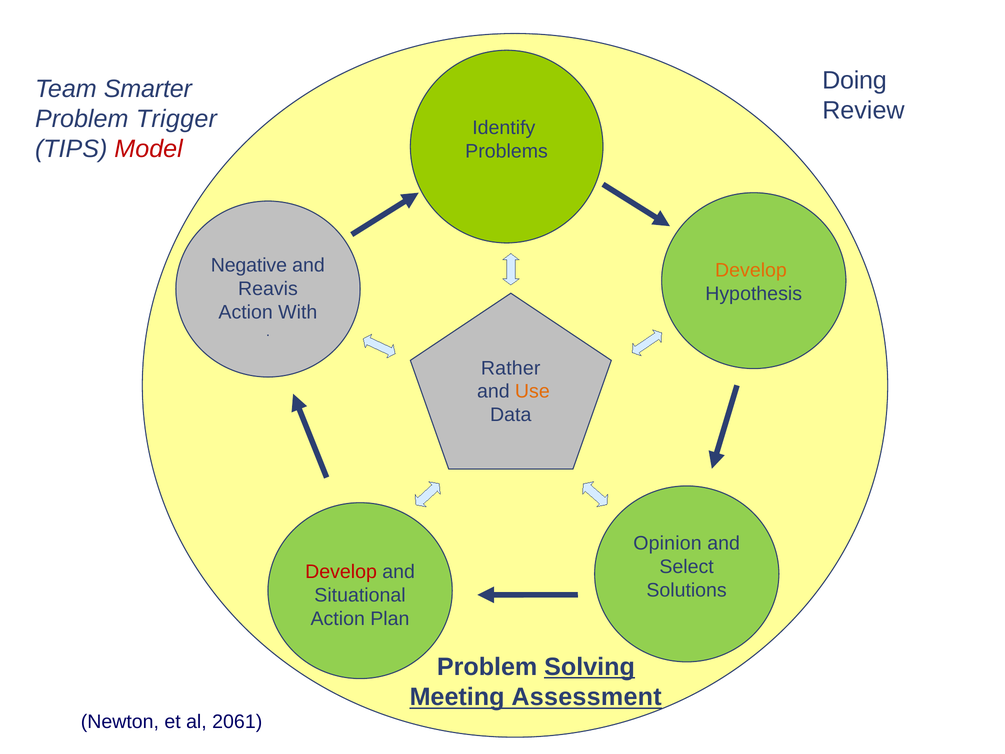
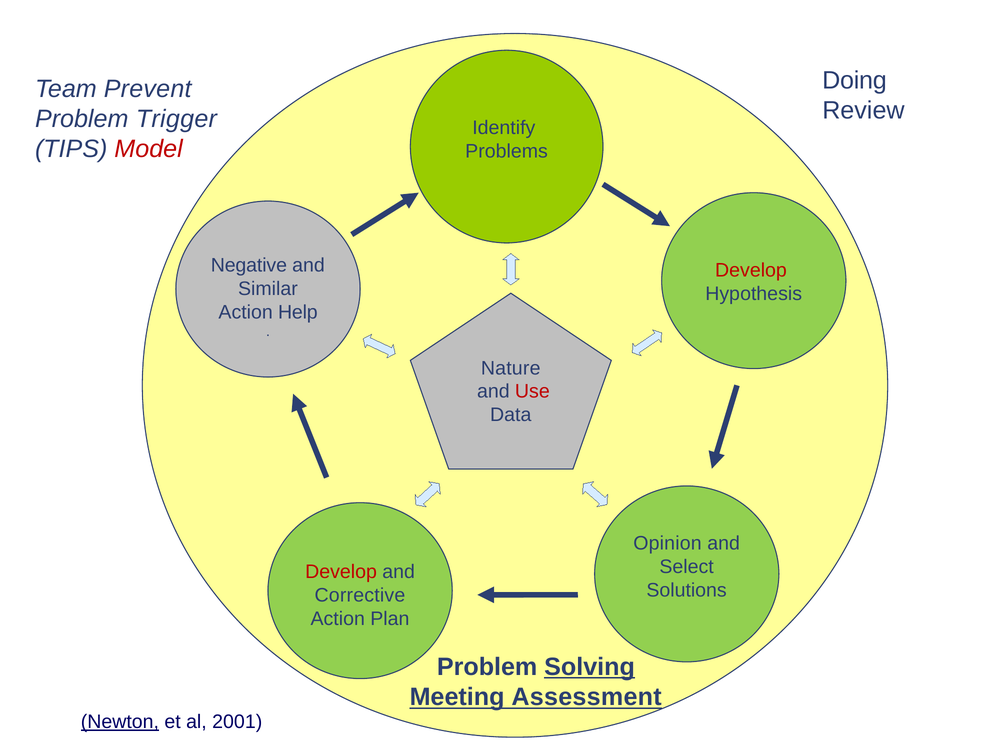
Smarter: Smarter -> Prevent (148, 89)
Develop colour: orange -> red (751, 270)
Reavis: Reavis -> Similar (268, 289)
With: With -> Help (298, 312)
Rather: Rather -> Nature (511, 368)
Use colour: orange -> red (532, 391)
Situational: Situational -> Corrective (360, 595)
Newton underline: none -> present (120, 722)
2061: 2061 -> 2001 (237, 722)
